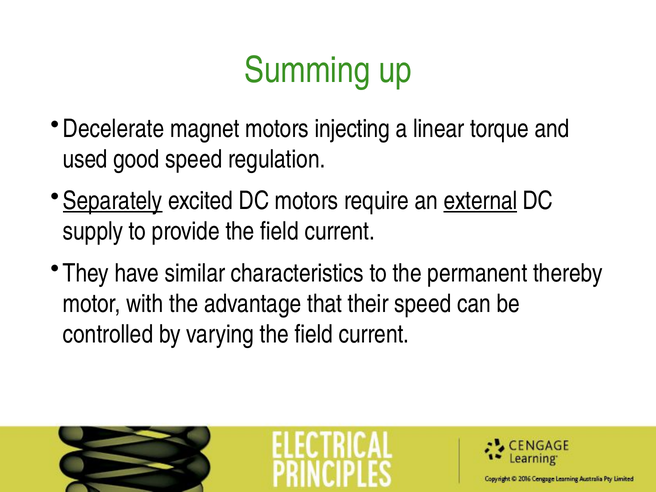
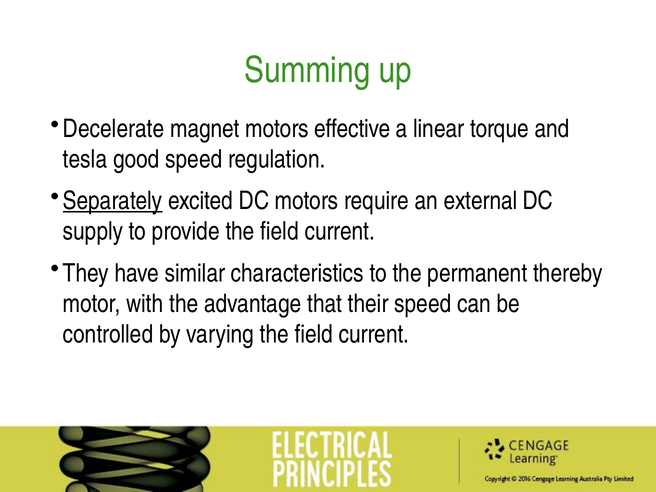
injecting: injecting -> effective (352, 129)
used: used -> tesla (85, 159)
external underline: present -> none (480, 201)
